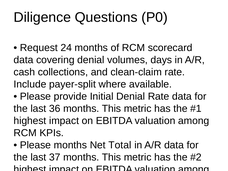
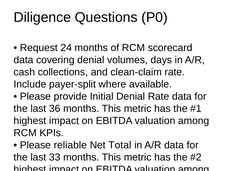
Please months: months -> reliable (70, 145)
37: 37 -> 33 (55, 157)
